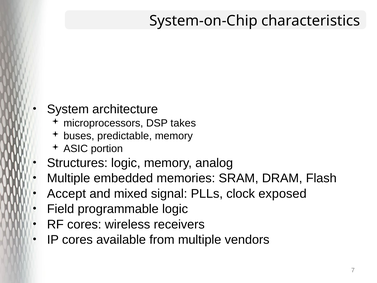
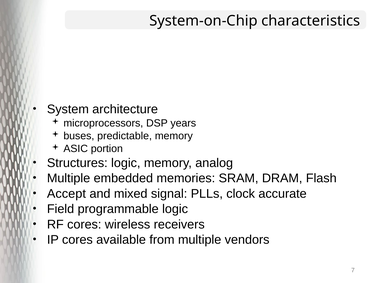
takes: takes -> years (183, 123)
exposed: exposed -> accurate (283, 193)
